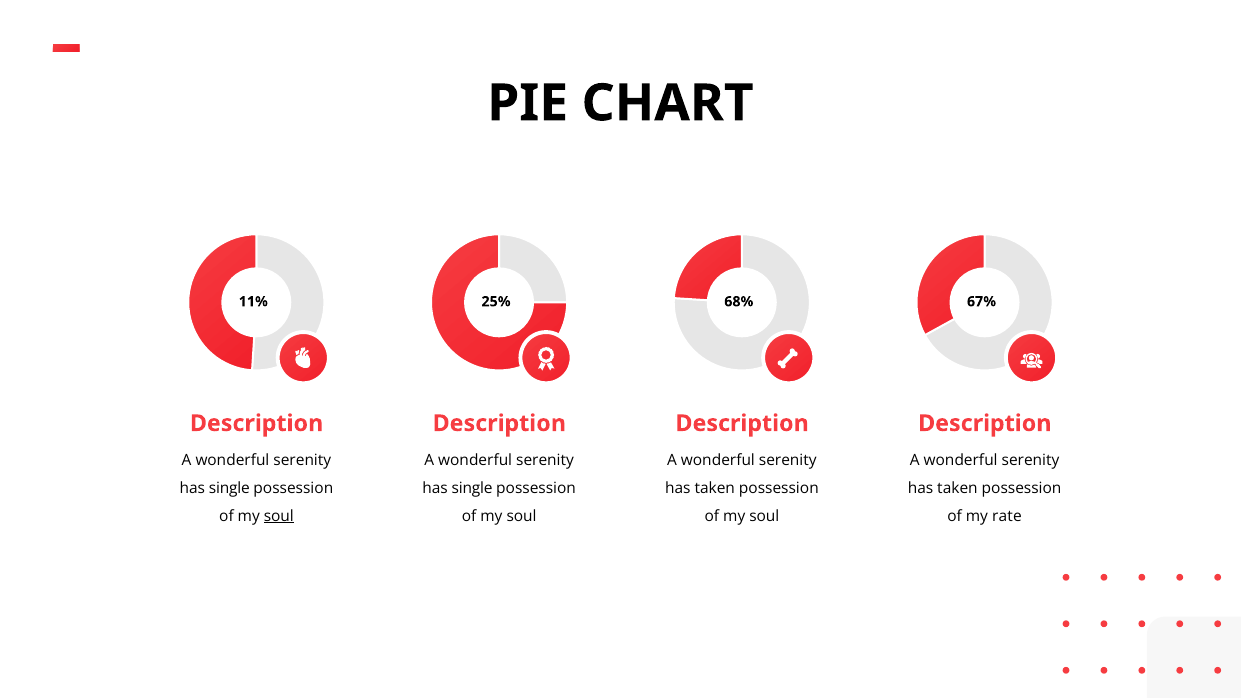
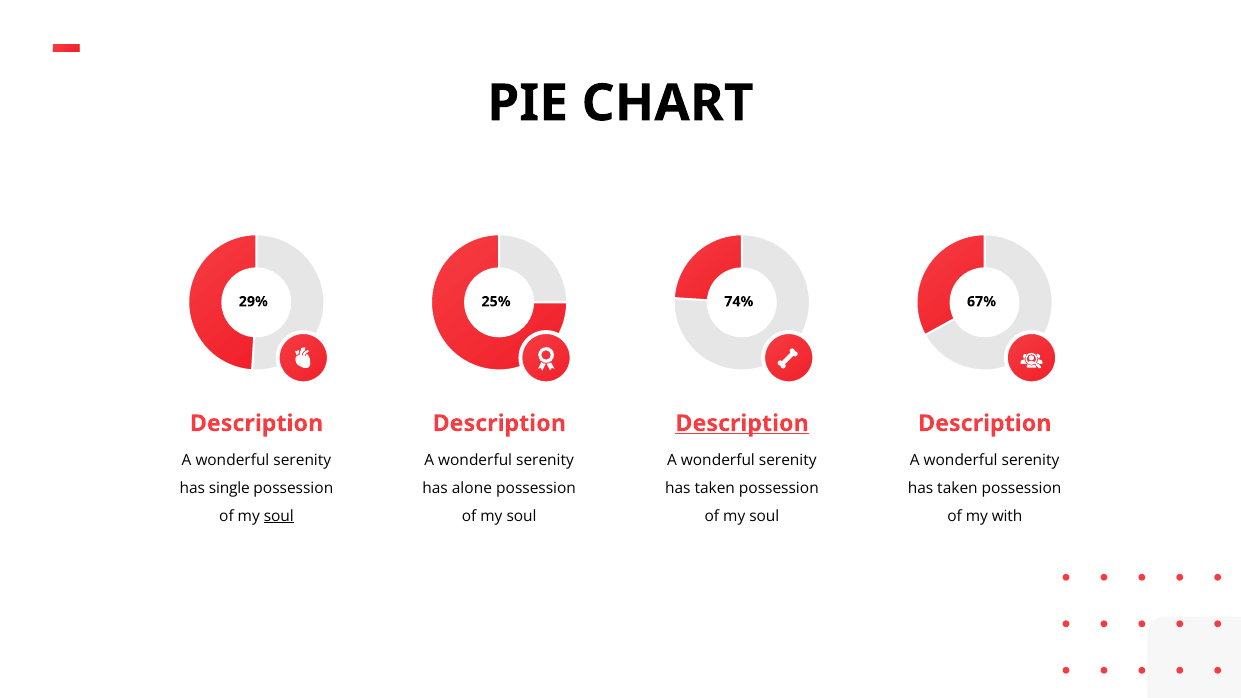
11%: 11% -> 29% (253, 302)
68%: 68% -> 74% (739, 302)
Description underline: none -> present (742, 423)
single: single -> alone (472, 488)
rate: rate -> with (1007, 516)
